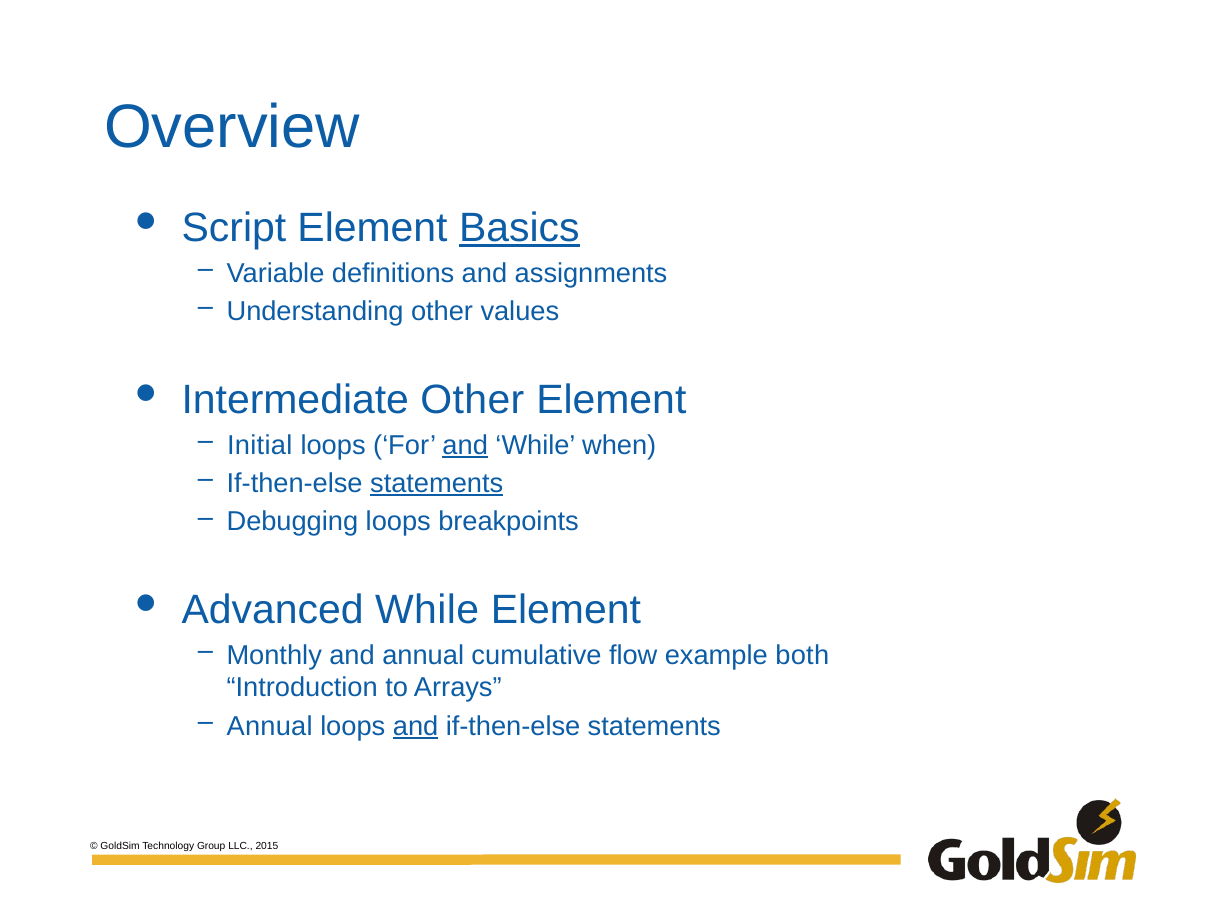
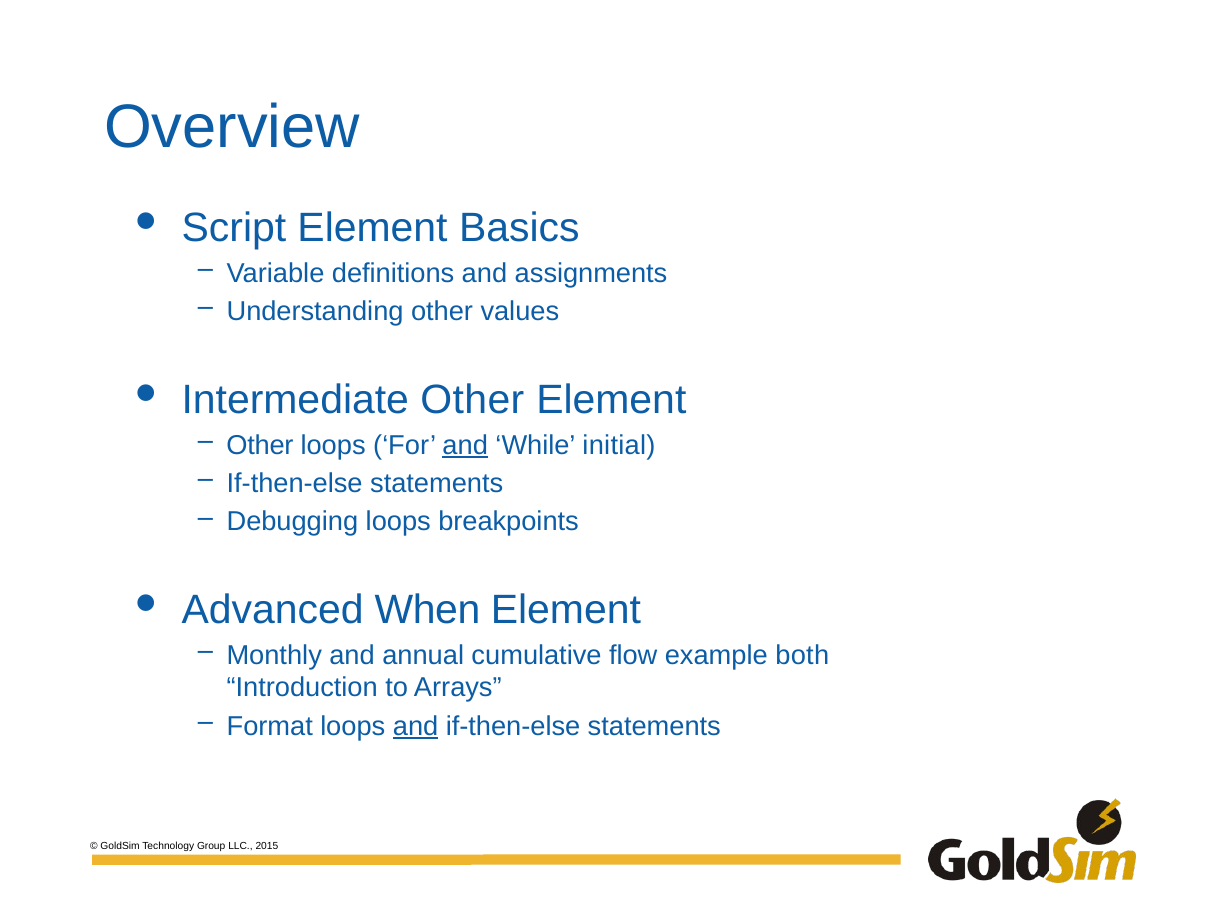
Basics underline: present -> none (519, 228)
Initial: Initial -> Other (260, 445)
when: when -> initial (619, 445)
statements underline: present -> none (437, 483)
Advanced While: While -> When (427, 610)
Annual: Annual -> Format (270, 726)
